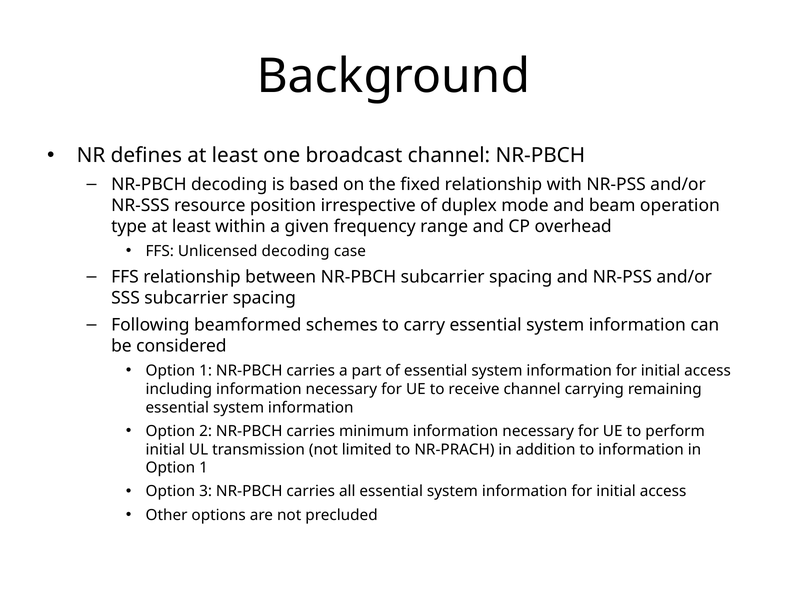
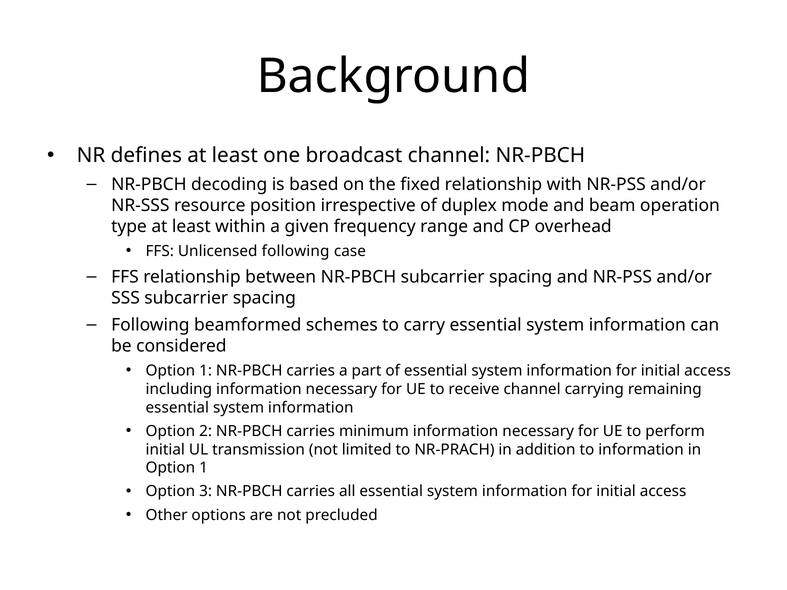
Unlicensed decoding: decoding -> following (296, 251)
